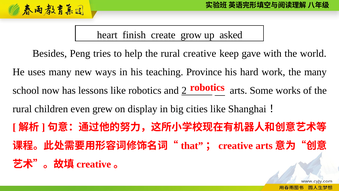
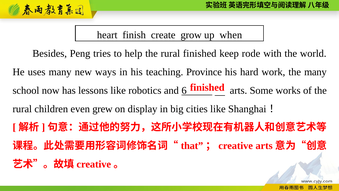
asked: asked -> when (231, 35)
rural creative: creative -> finished (200, 53)
gave: gave -> rode (251, 53)
robotics: robotics -> finished (207, 87)
2: 2 -> 6 (184, 90)
